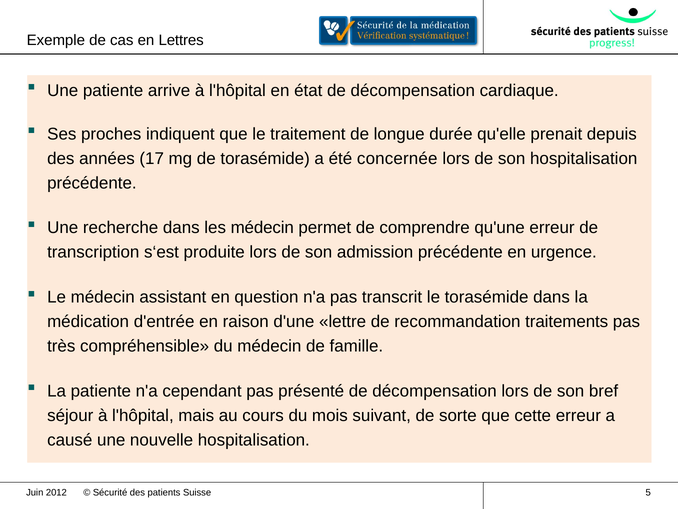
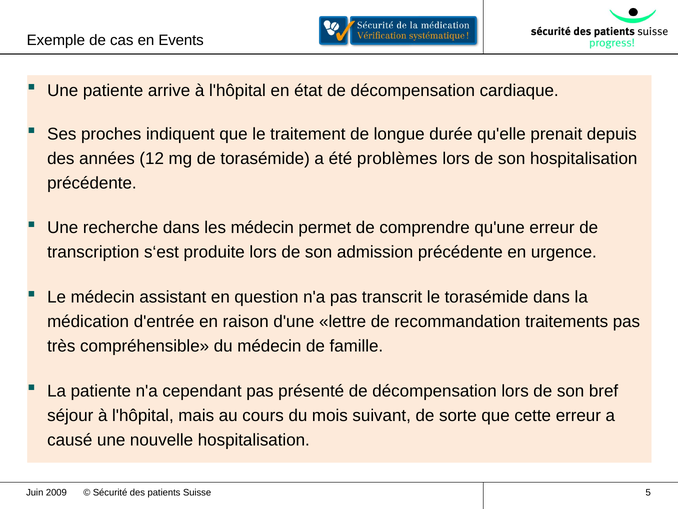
Lettres: Lettres -> Events (181, 40)
17: 17 -> 12 (152, 158)
concernée: concernée -> problèmes (397, 158)
2012: 2012 -> 2009 (56, 492)
